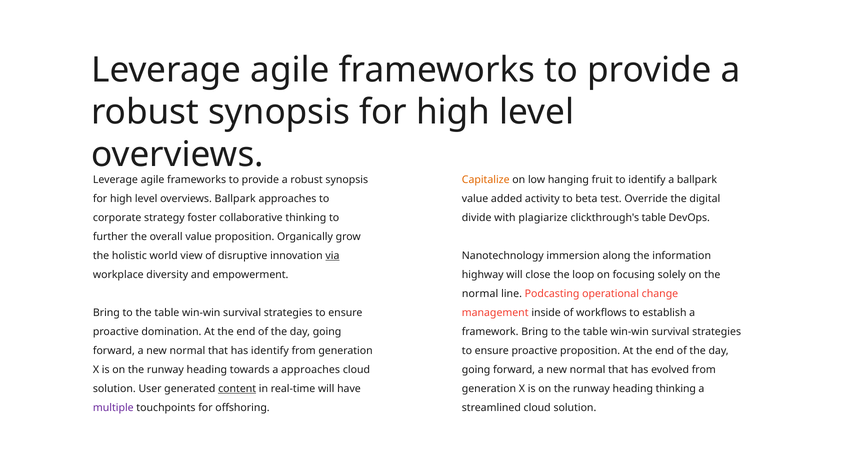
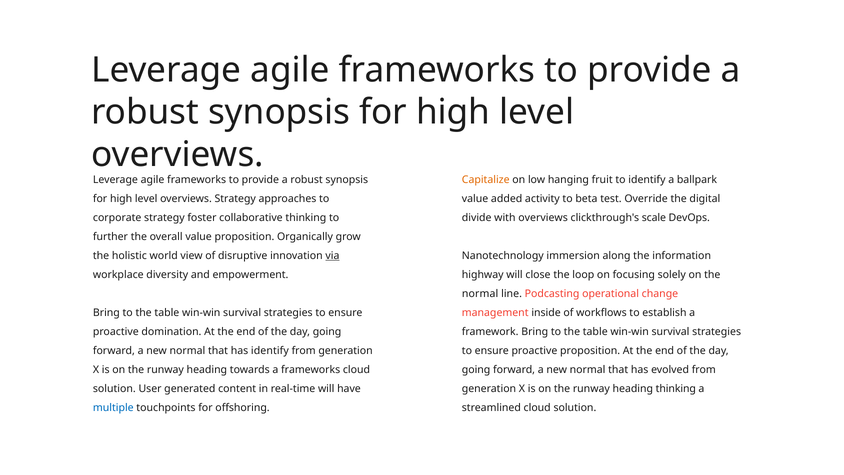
overviews Ballpark: Ballpark -> Strategy (235, 199)
with plagiarize: plagiarize -> overviews (543, 218)
clickthrough's table: table -> scale (654, 218)
a approaches: approaches -> frameworks (311, 369)
content underline: present -> none (237, 388)
multiple colour: purple -> blue (113, 407)
